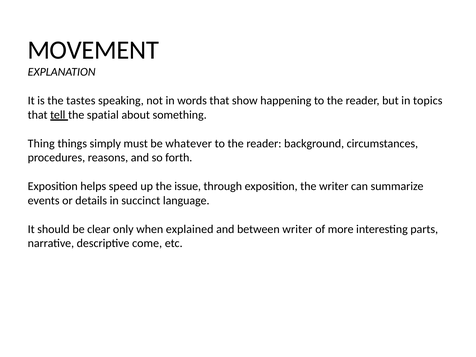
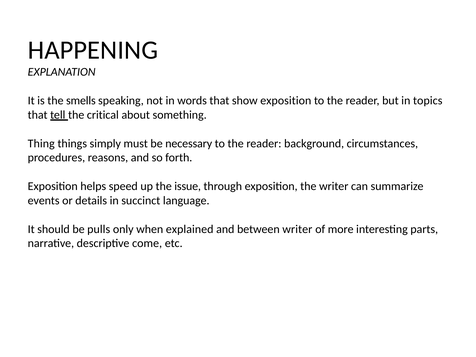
MOVEMENT: MOVEMENT -> HAPPENING (93, 50)
tastes: tastes -> smells (81, 101)
show happening: happening -> exposition (286, 101)
spatial: spatial -> critical (103, 115)
whatever: whatever -> necessary (189, 143)
clear: clear -> pulls (99, 229)
